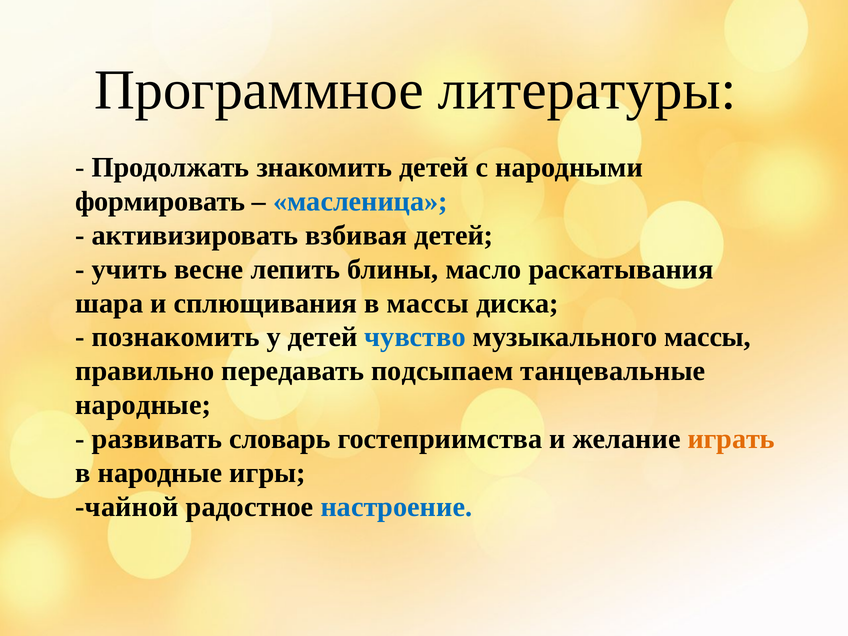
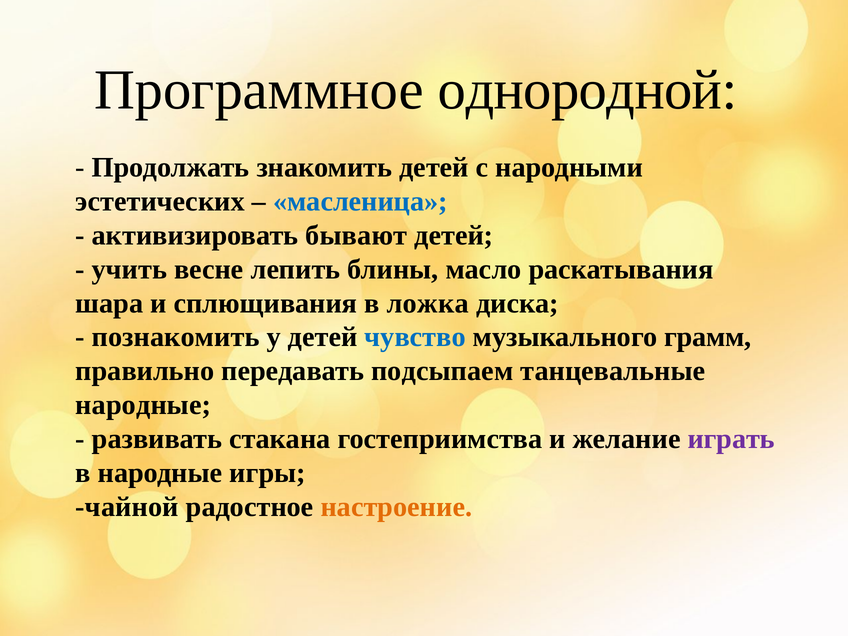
литературы: литературы -> однородной (588, 90)
формировать: формировать -> эстетических (160, 201)
взбивая: взбивая -> бывают (356, 235)
в массы: массы -> ложка (428, 303)
музыкального массы: массы -> грамм (708, 337)
словарь: словарь -> стакана (280, 439)
играть colour: orange -> purple (731, 439)
настроение colour: blue -> orange (396, 507)
